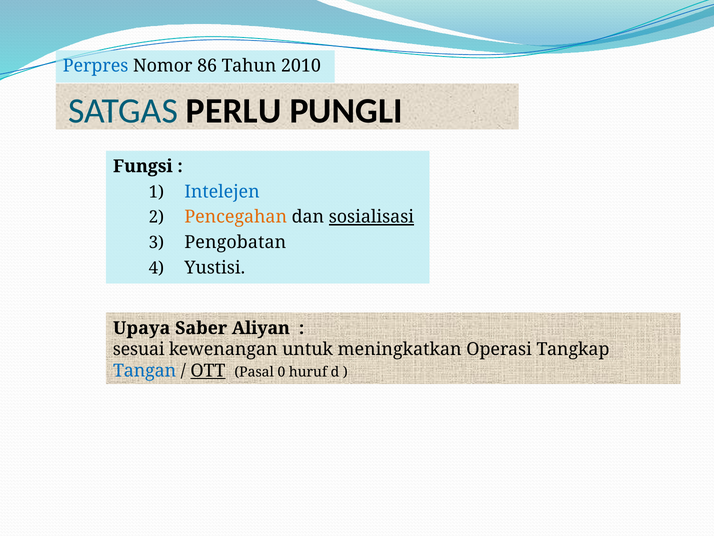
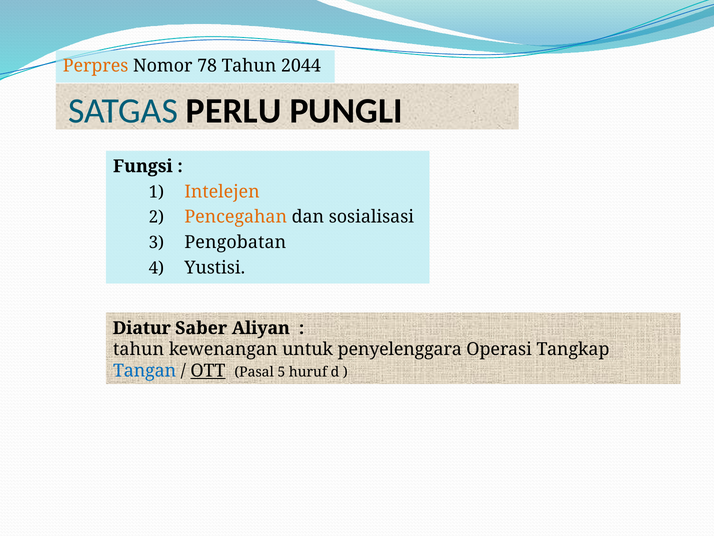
Perpres colour: blue -> orange (96, 66)
86: 86 -> 78 (207, 66)
2010: 2010 -> 2044 (301, 66)
Intelejen colour: blue -> orange (222, 191)
sosialisasi underline: present -> none (371, 217)
Upaya: Upaya -> Diatur (142, 328)
sesuai: sesuai -> tahun (139, 349)
meningkatkan: meningkatkan -> penyelenggara (400, 349)
0: 0 -> 5 (281, 372)
